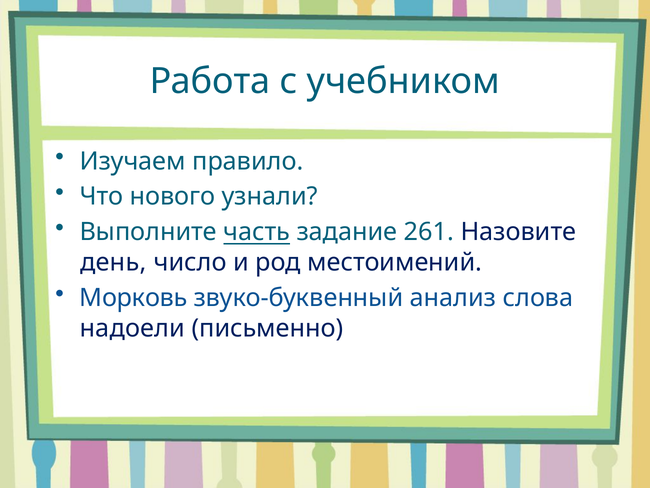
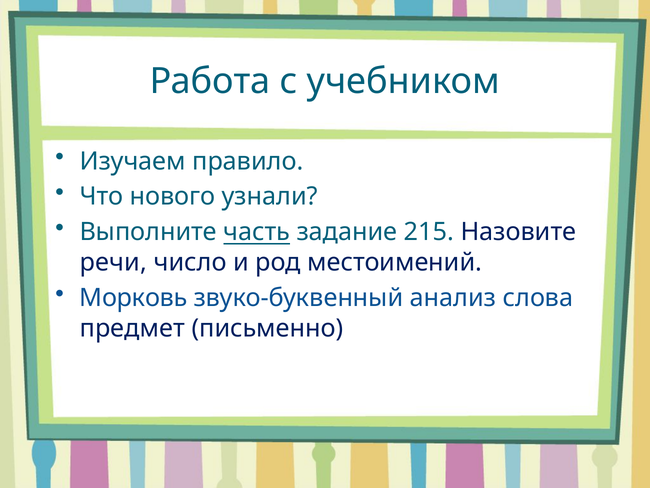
261: 261 -> 215 (429, 232)
день: день -> речи (113, 262)
надоели: надоели -> предмет (132, 328)
